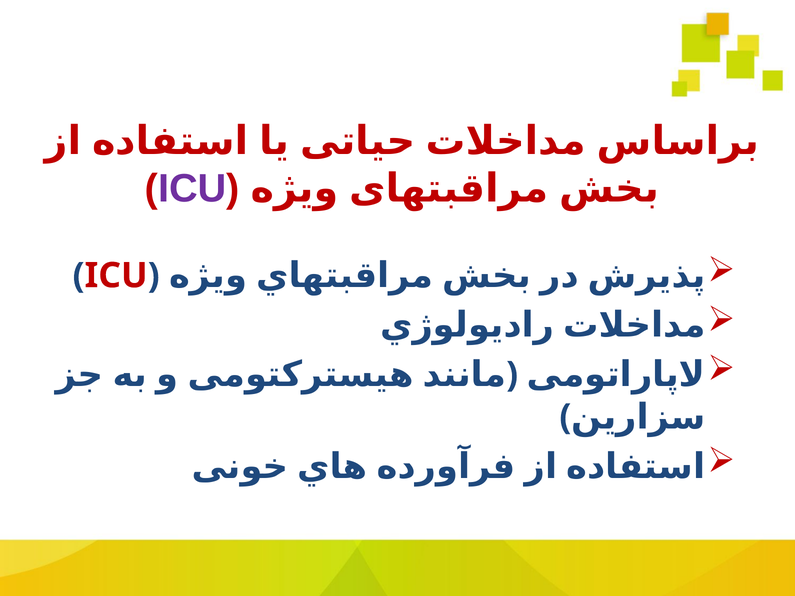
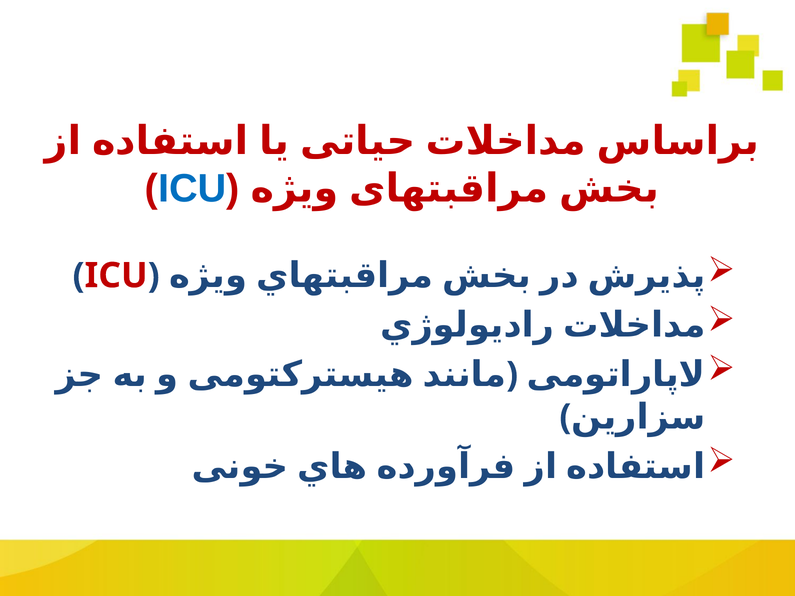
ICU colour: purple -> blue (192, 189)
